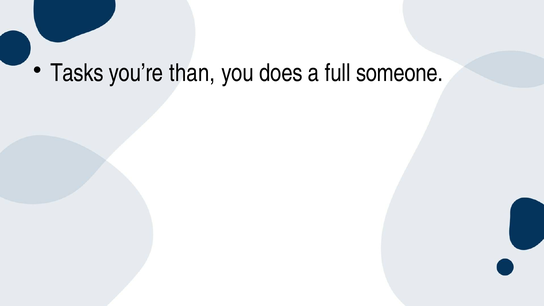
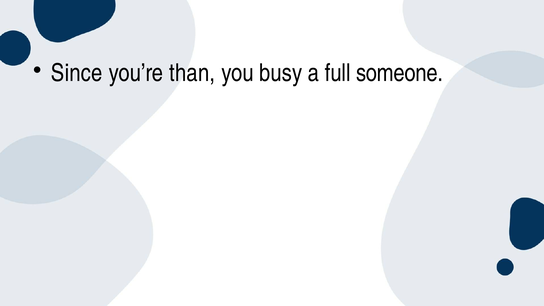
Tasks: Tasks -> Since (77, 73)
does: does -> busy (281, 73)
